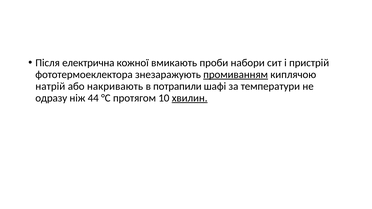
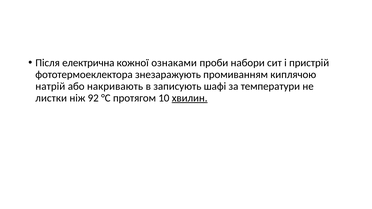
вмикають: вмикають -> ознаками (174, 63)
промиванням underline: present -> none (236, 75)
потрапили: потрапили -> записують (177, 86)
одразу: одразу -> листки (51, 98)
44: 44 -> 92 (93, 98)
